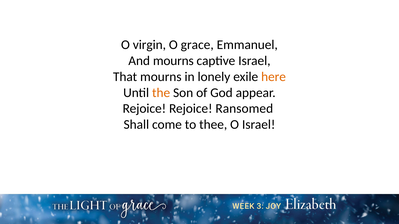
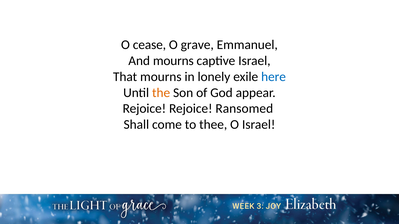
virgin: virgin -> cease (149, 45)
grace: grace -> grave (197, 45)
here colour: orange -> blue (273, 77)
